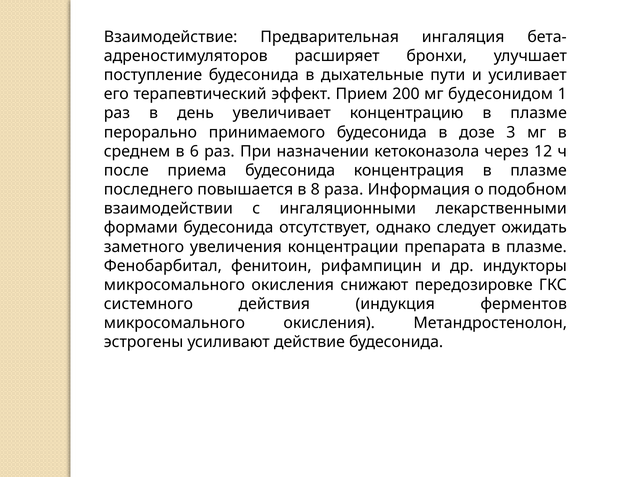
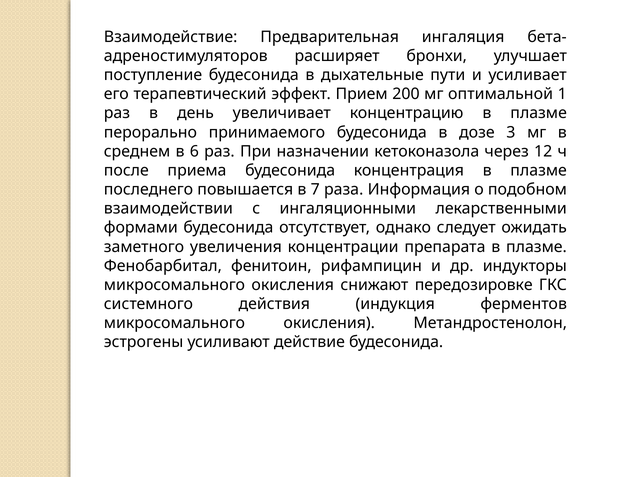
будесонидом: будесонидом -> оптимальной (501, 94)
8: 8 -> 7 (315, 190)
